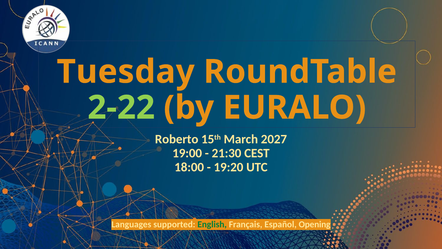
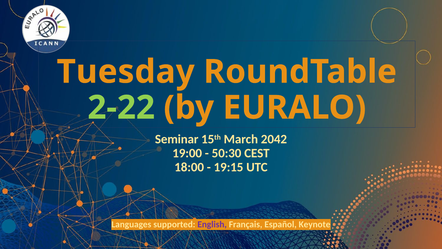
Roberto: Roberto -> Seminar (177, 139)
2027: 2027 -> 2042 (274, 139)
21:30: 21:30 -> 50:30 (227, 153)
19:20: 19:20 -> 19:15 (229, 167)
English colour: green -> purple (212, 224)
Opening: Opening -> Keynote (315, 224)
